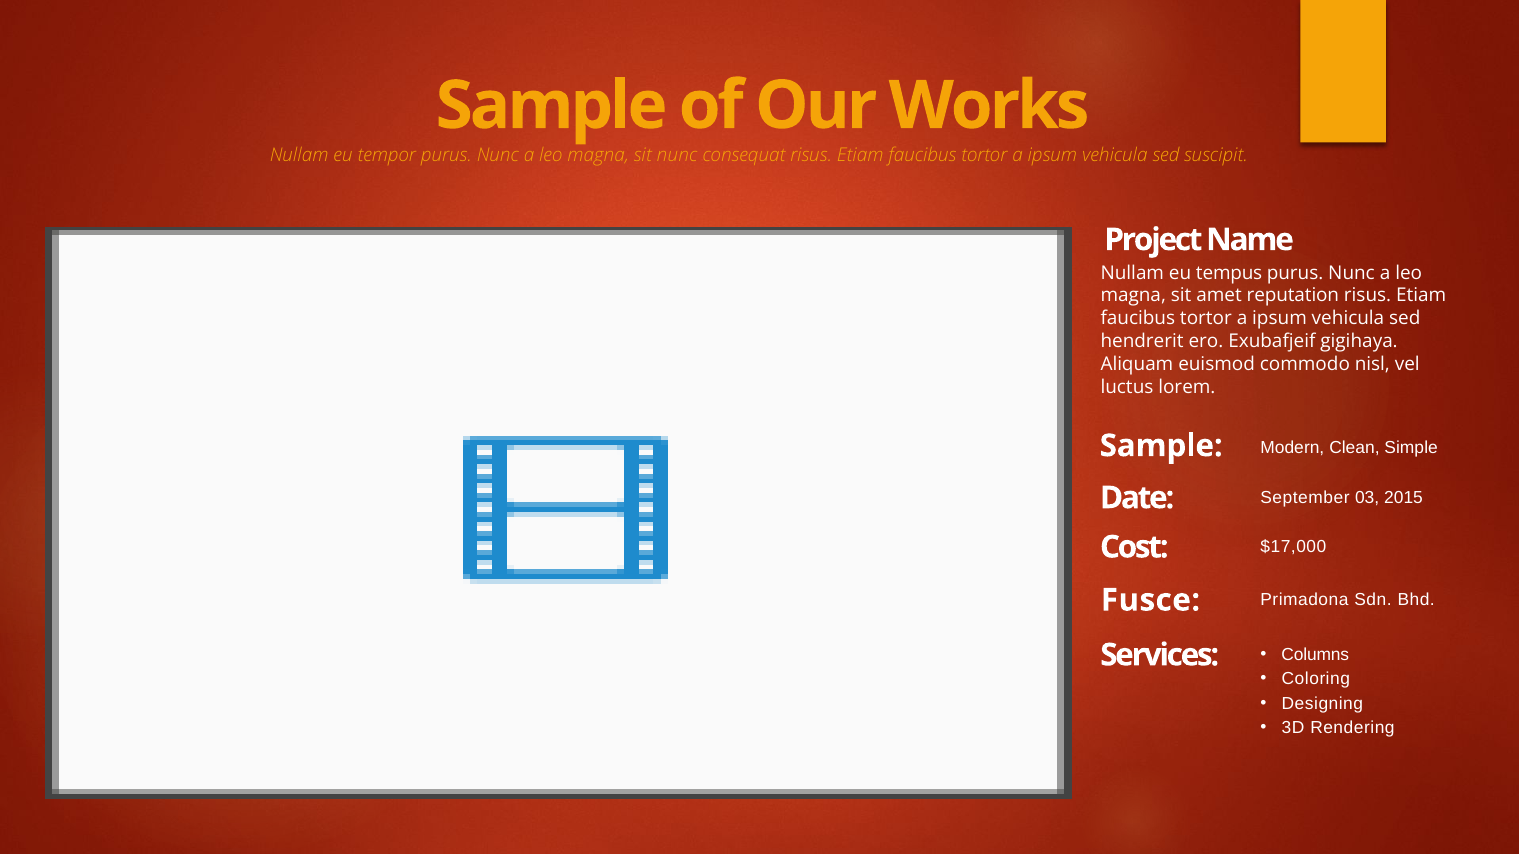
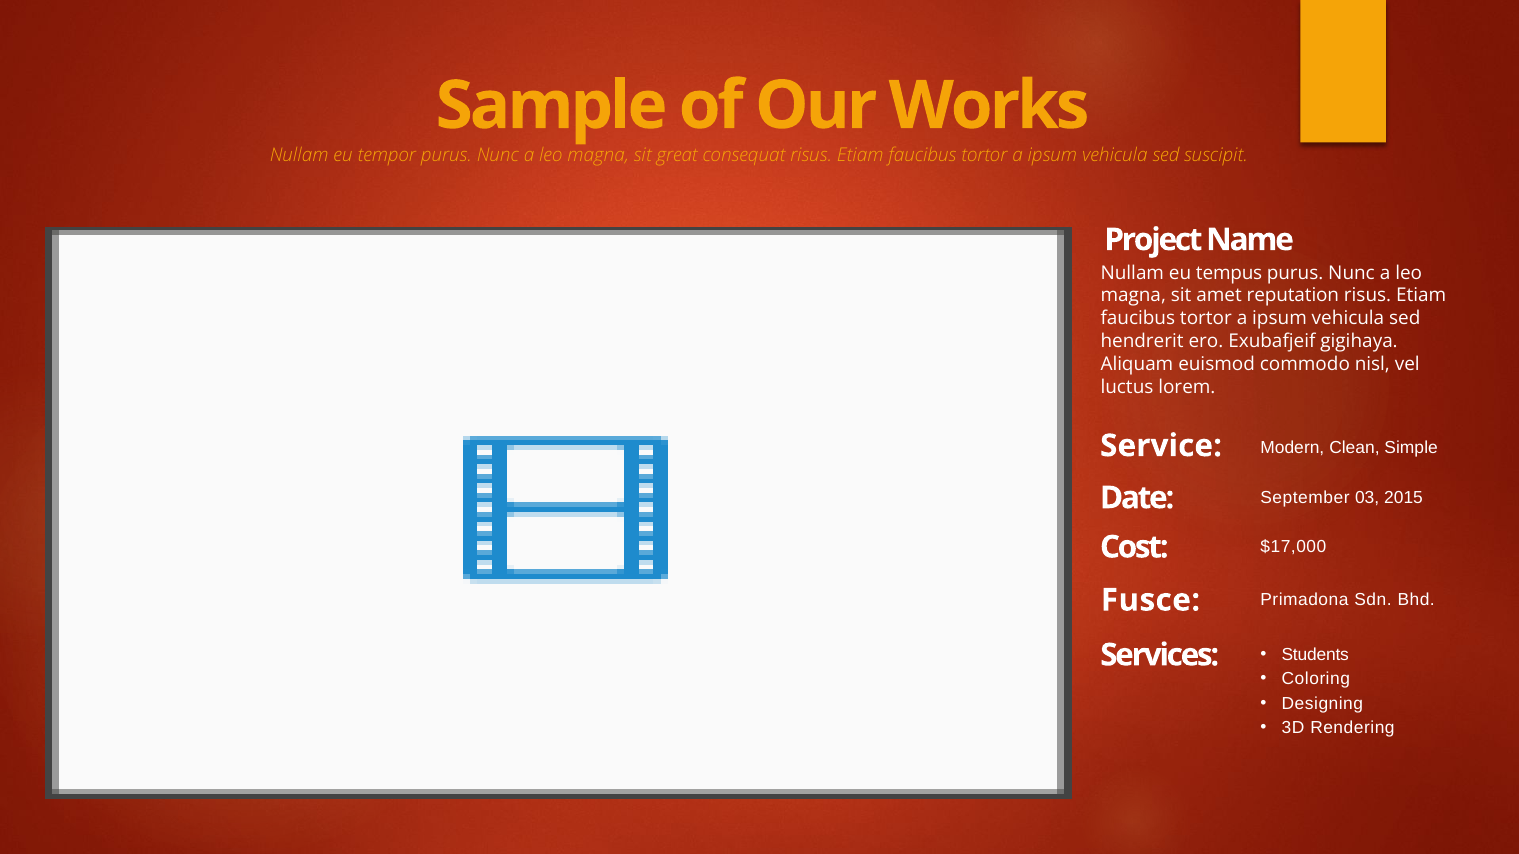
sit nunc: nunc -> great (677, 155)
Sample: Sample -> Service (1161, 446)
Columns: Columns -> Students (1315, 655)
